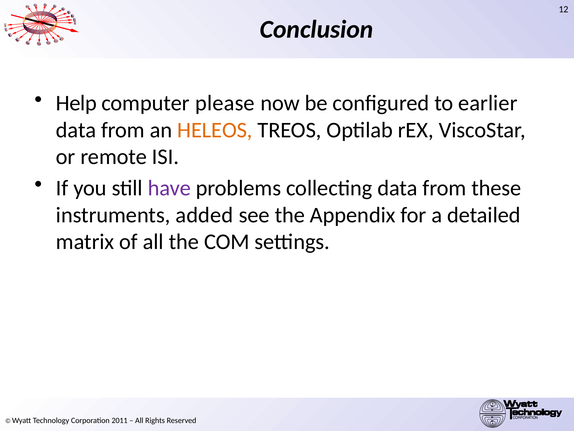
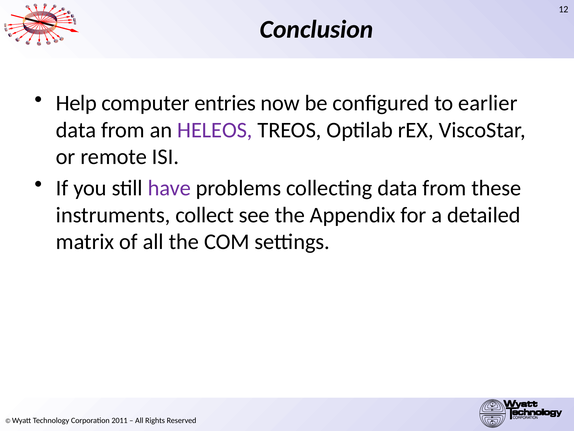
please: please -> entries (225, 103)
HELEOS colour: orange -> purple (215, 130)
added: added -> collect (205, 215)
